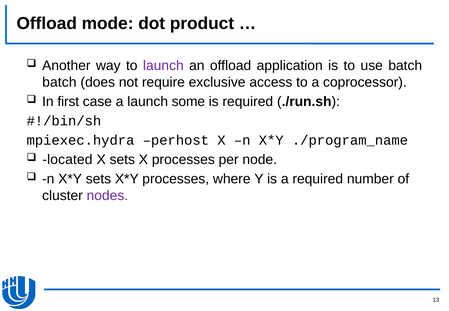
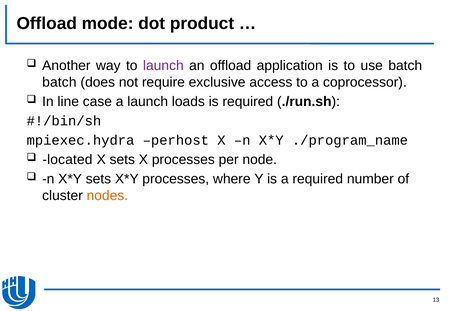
first: first -> line (68, 102)
some: some -> loads (188, 102)
nodes colour: purple -> orange (107, 195)
